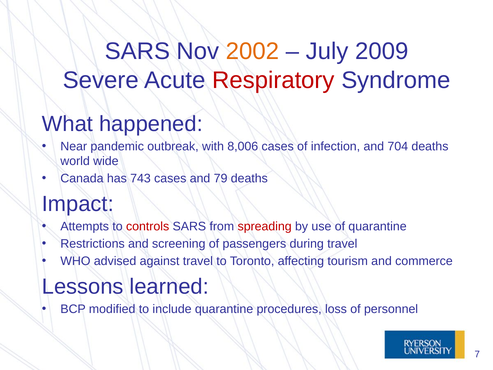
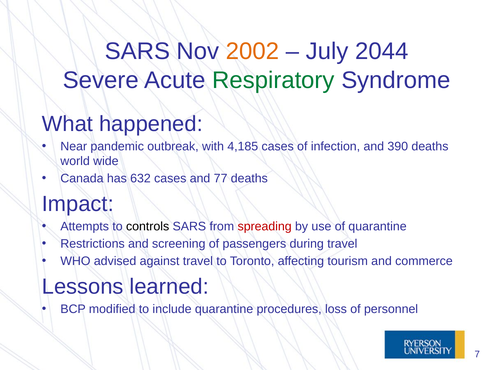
2009: 2009 -> 2044 (382, 51)
Respiratory colour: red -> green (273, 80)
8,006: 8,006 -> 4,185 (243, 146)
704: 704 -> 390 (398, 146)
743: 743 -> 632 (140, 178)
79: 79 -> 77 (221, 178)
controls colour: red -> black (148, 226)
